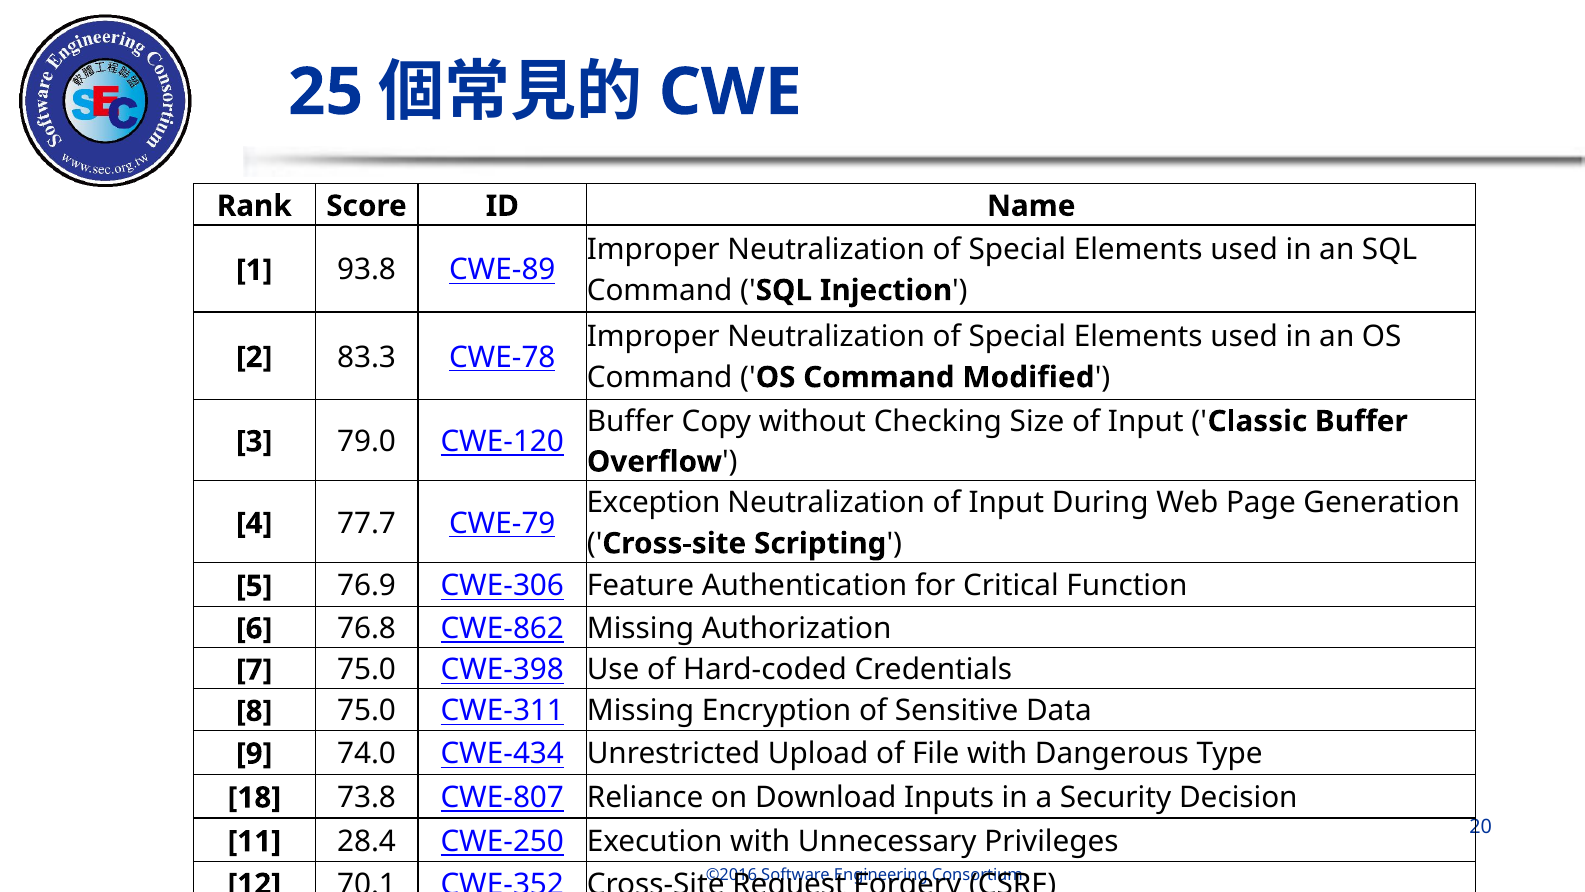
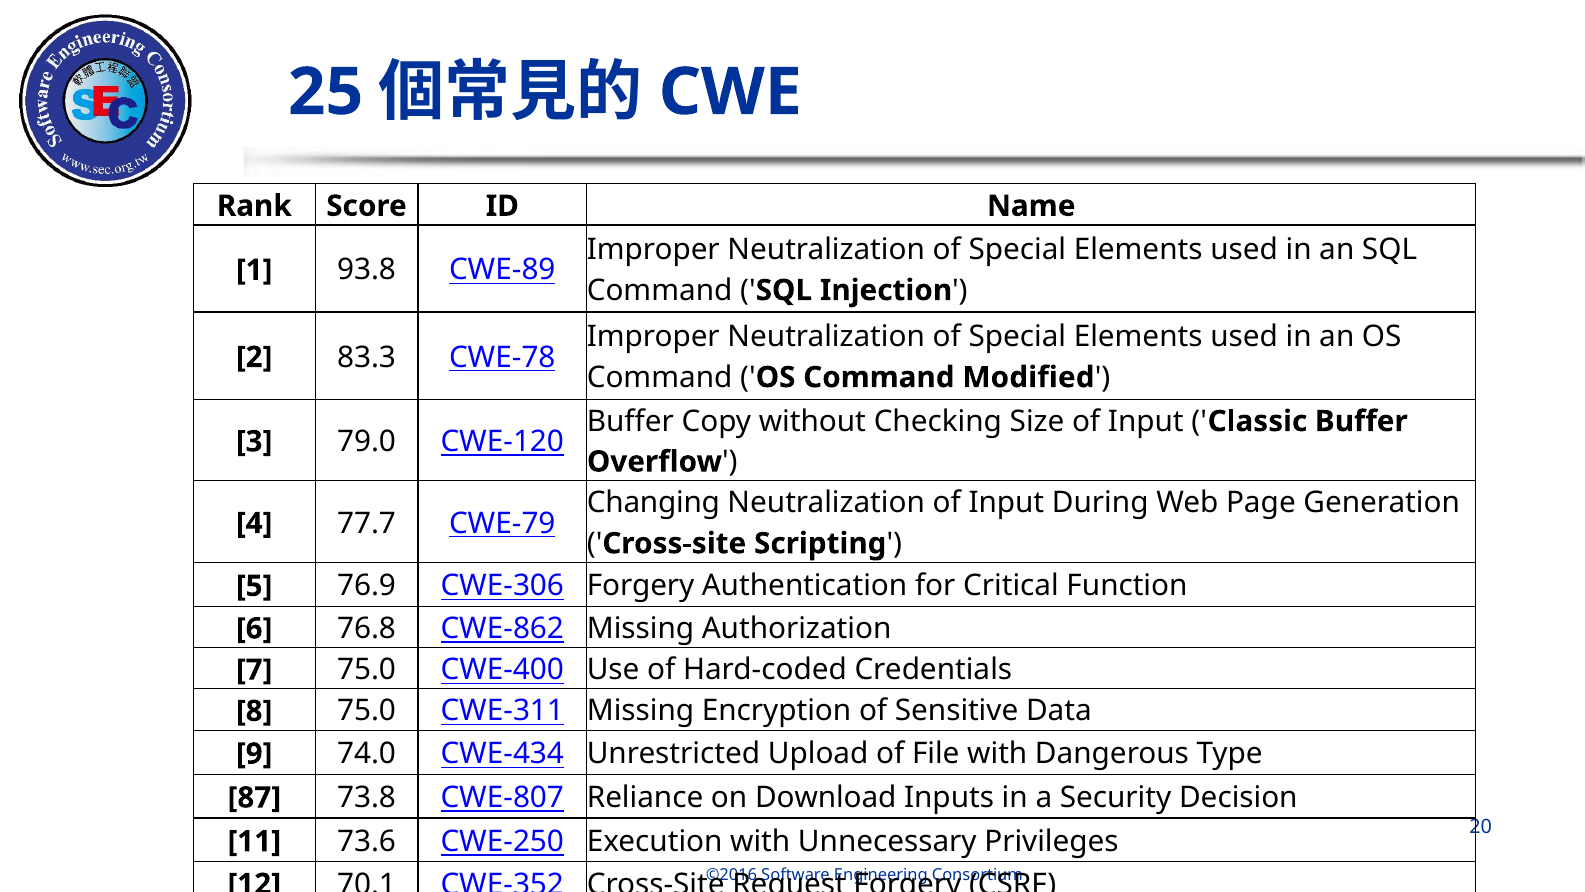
Exception: Exception -> Changing (653, 503)
CWE-306 Feature: Feature -> Forgery (641, 586)
CWE-398: CWE-398 -> CWE-400 (502, 670)
18: 18 -> 87 (254, 797)
28.4: 28.4 -> 73.6 (367, 841)
